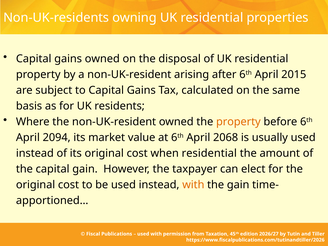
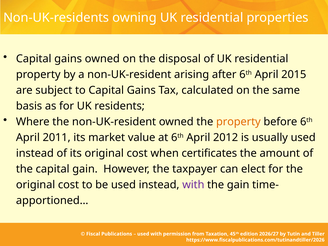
2094: 2094 -> 2011 (57, 138)
2068: 2068 -> 2012 (226, 138)
when residential: residential -> certificates (209, 153)
with colour: orange -> purple (193, 185)
